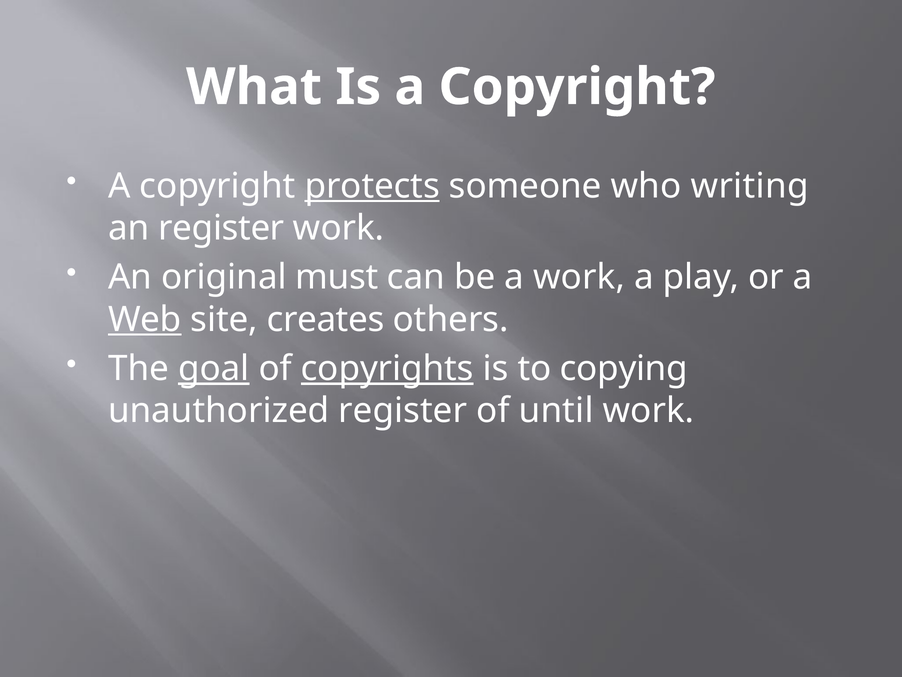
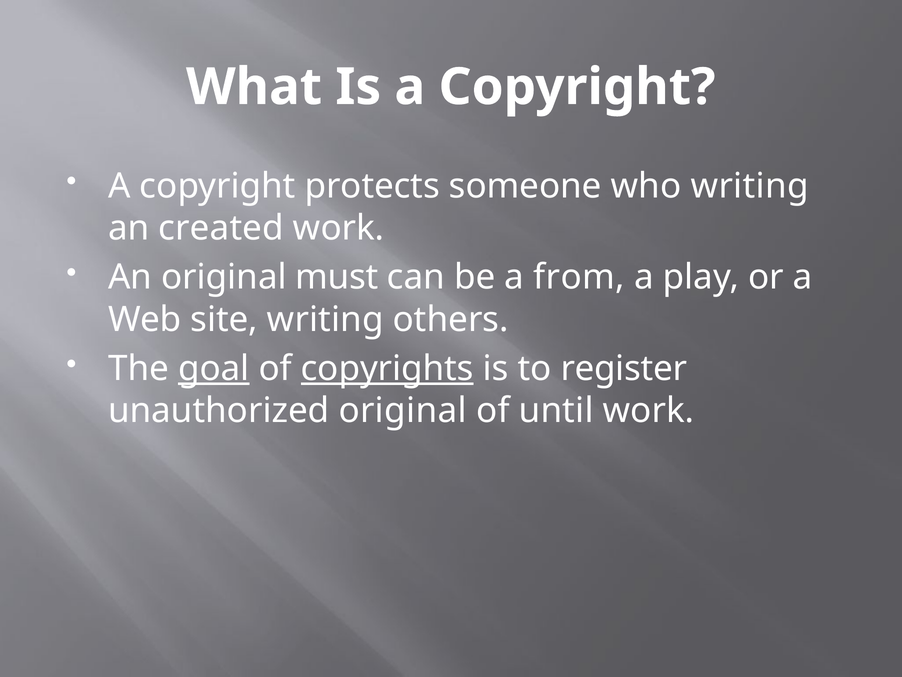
protects underline: present -> none (372, 186)
an register: register -> created (221, 228)
a work: work -> from (579, 277)
Web underline: present -> none (145, 319)
site creates: creates -> writing (325, 319)
copying: copying -> register (624, 368)
unauthorized register: register -> original (403, 410)
